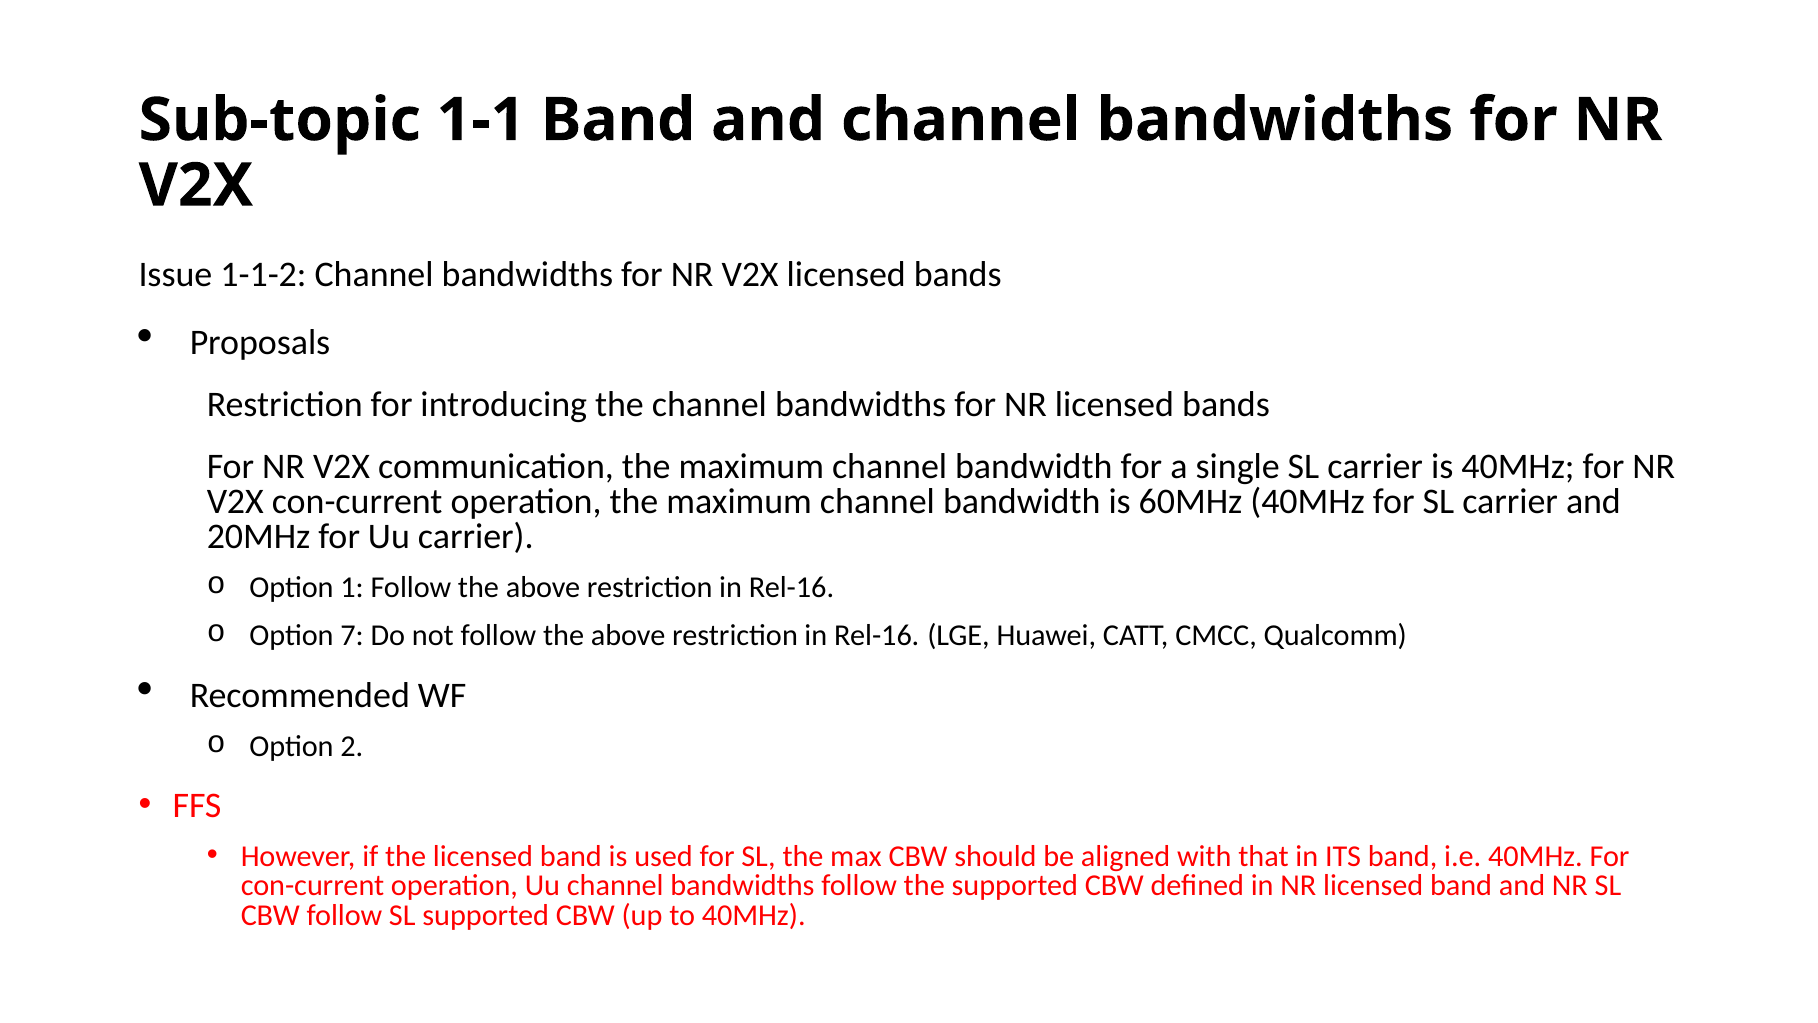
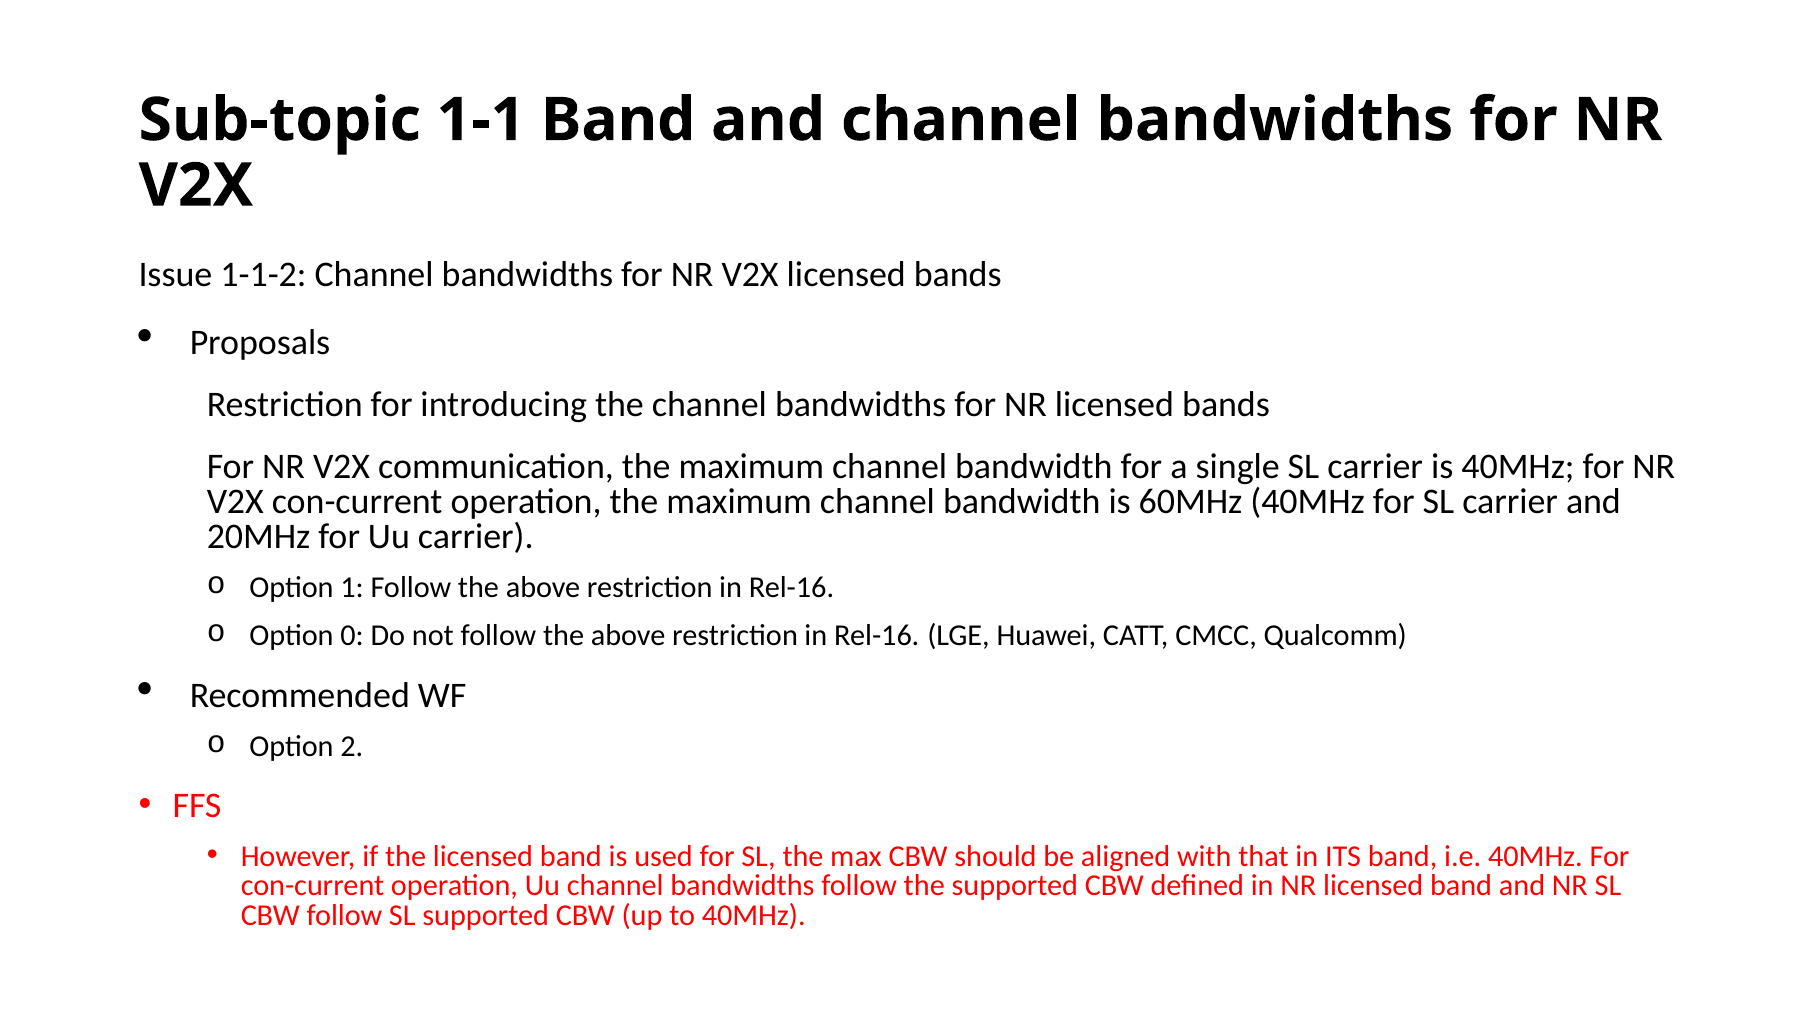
7: 7 -> 0 (352, 636)
